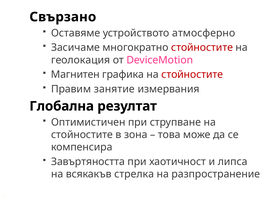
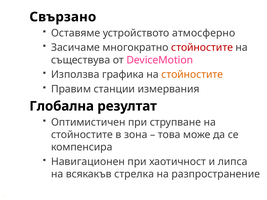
геолокация: геолокация -> съществува (81, 60)
Магнитен: Магнитен -> Използва (75, 75)
стойностите colour: red -> orange (192, 75)
занятие: занятие -> станции (114, 89)
Завъртяността: Завъртяността -> Навигационен (88, 162)
